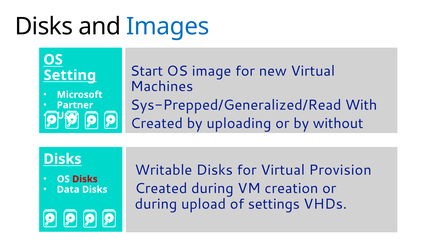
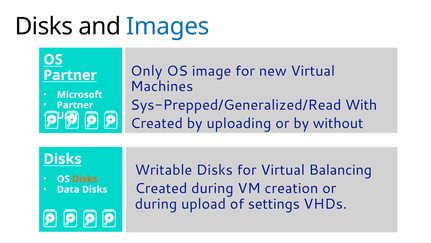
Start: Start -> Only (146, 71)
Setting: Setting -> Partner (70, 75)
Provision: Provision -> Balancing (340, 170)
Disks colour: red -> orange (85, 179)
